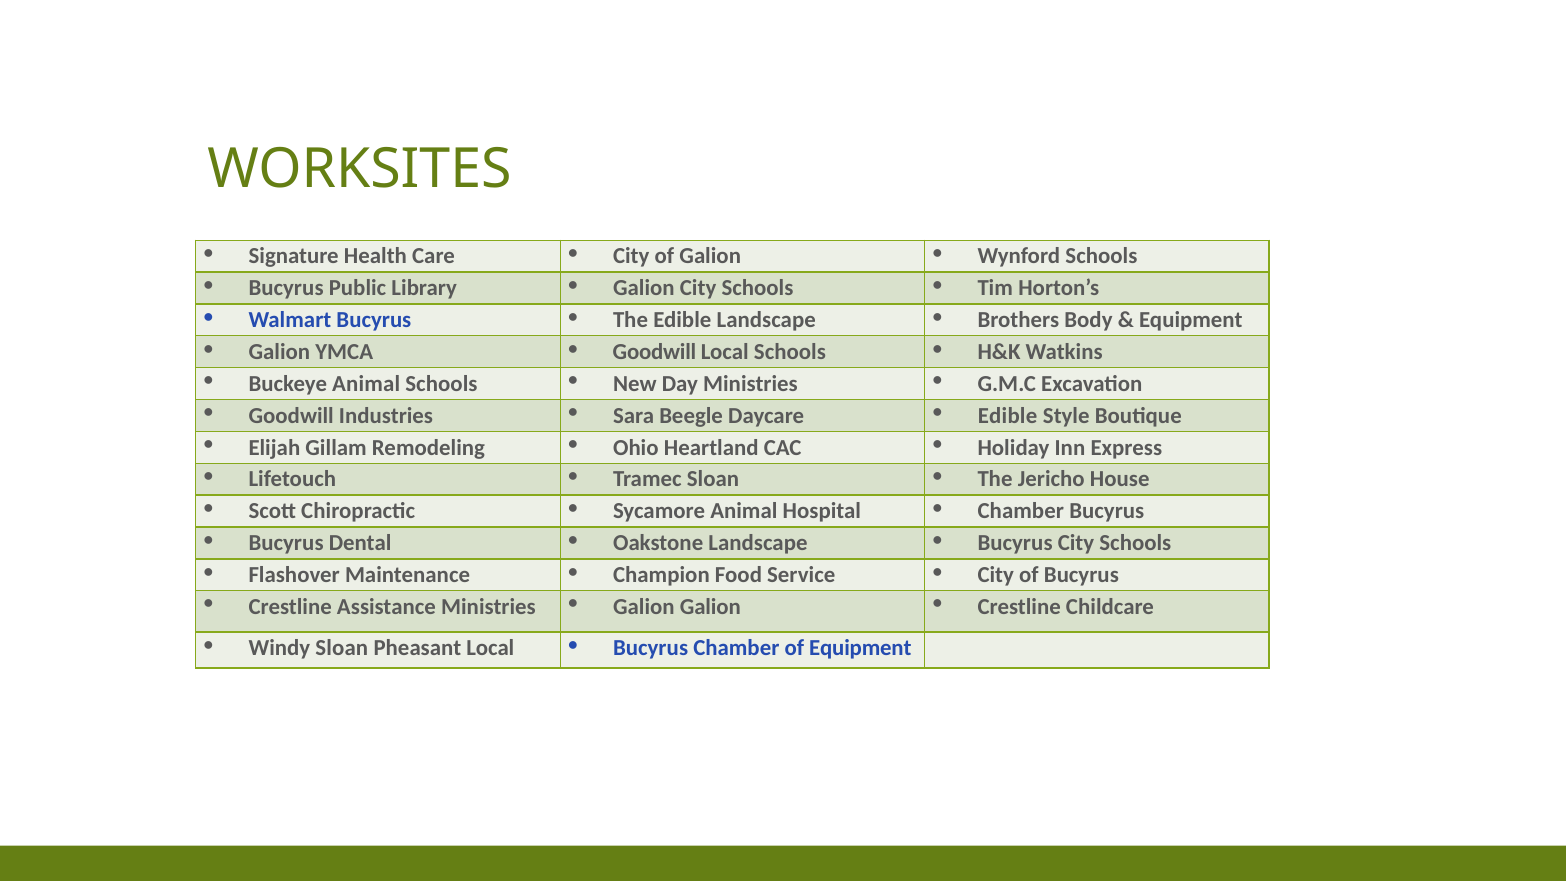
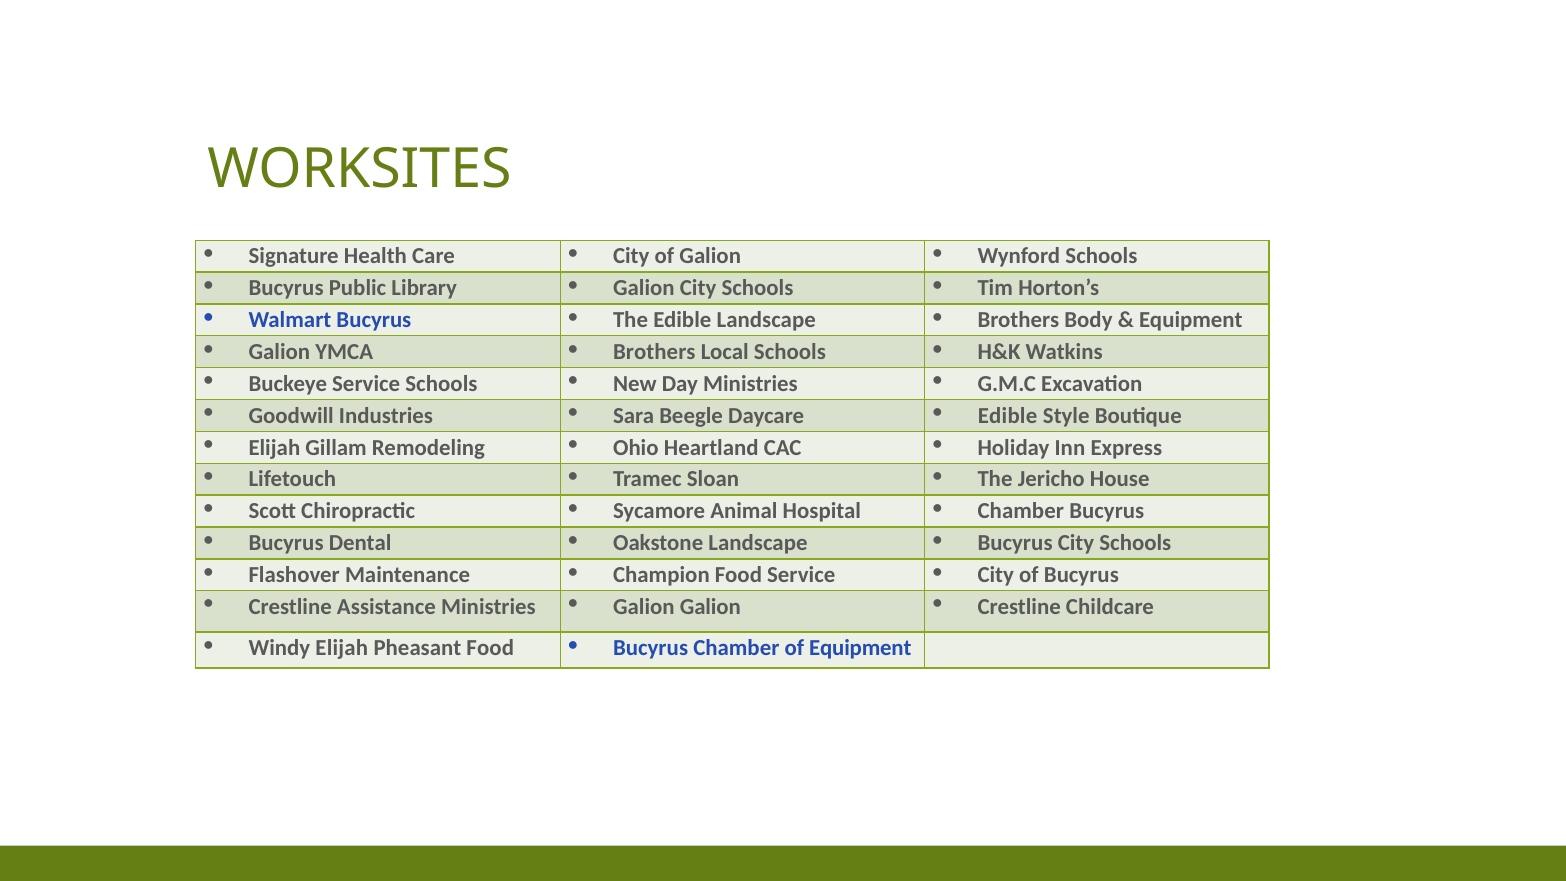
Goodwill: Goodwill -> Brothers (654, 352)
Buckeye Animal: Animal -> Service (366, 384)
Windy Sloan: Sloan -> Elijah (342, 648)
Pheasant Local: Local -> Food (490, 648)
